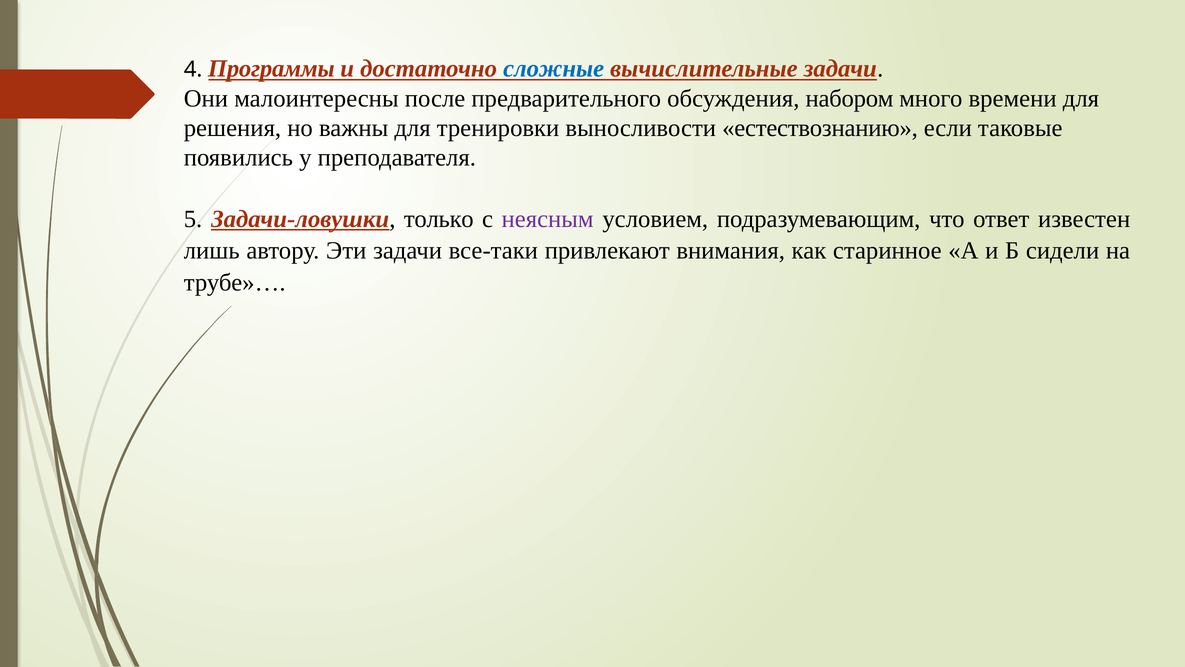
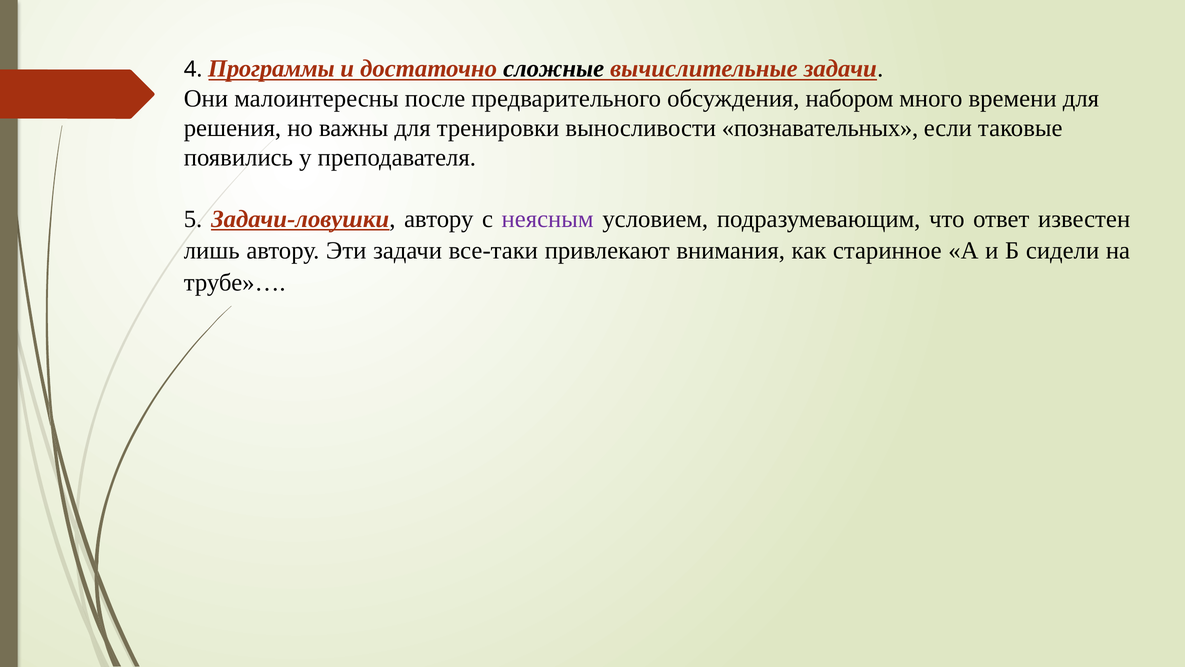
сложные colour: blue -> black (554, 69)
естествознанию: естествознанию -> познавательных (820, 128)
Задачи-ловушки только: только -> автору (439, 219)
